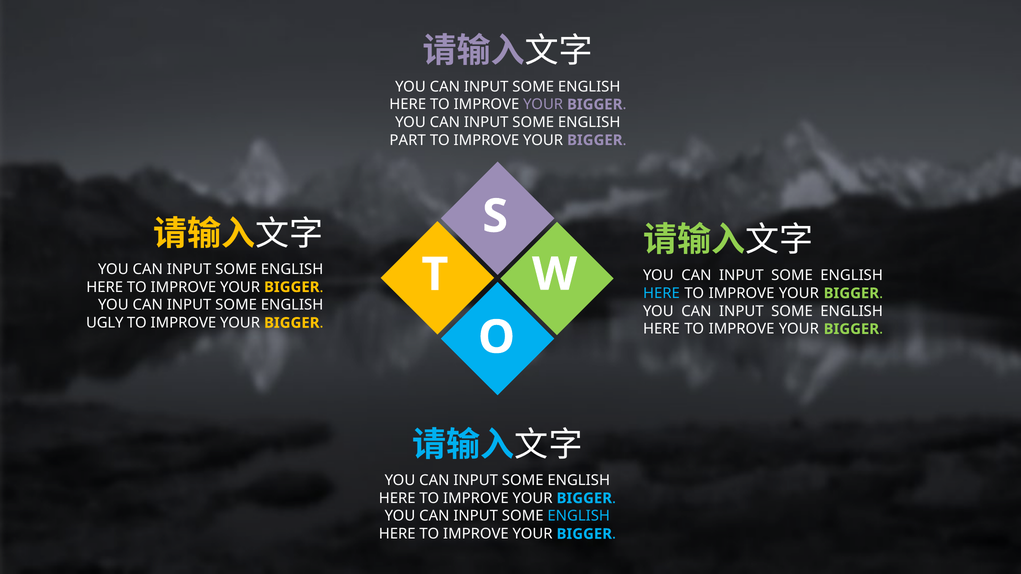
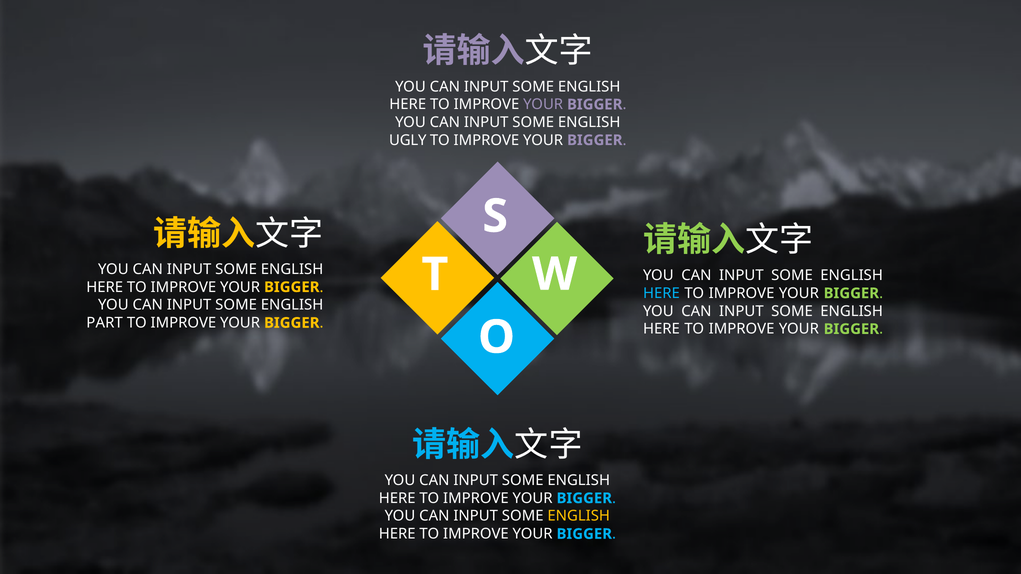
PART: PART -> UGLY (408, 140)
UGLY: UGLY -> PART (105, 323)
ENGLISH colour: light blue -> yellow (579, 516)
